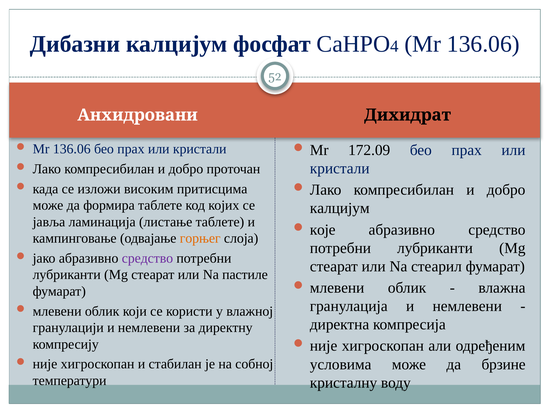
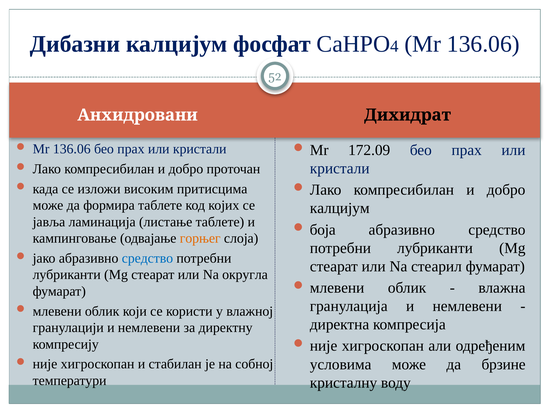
које: које -> боја (323, 229)
средство colour: purple -> blue (147, 258)
пастиле: пастиле -> округла (245, 274)
